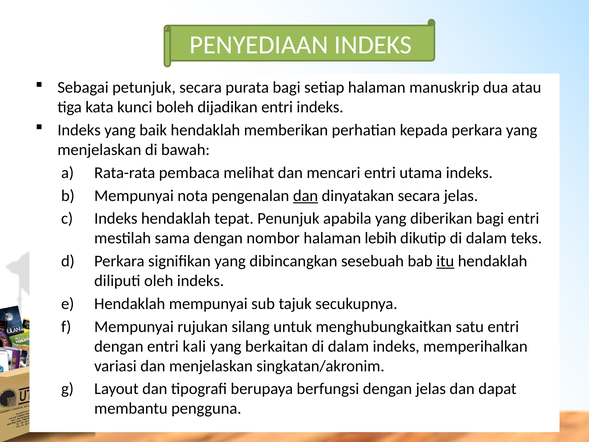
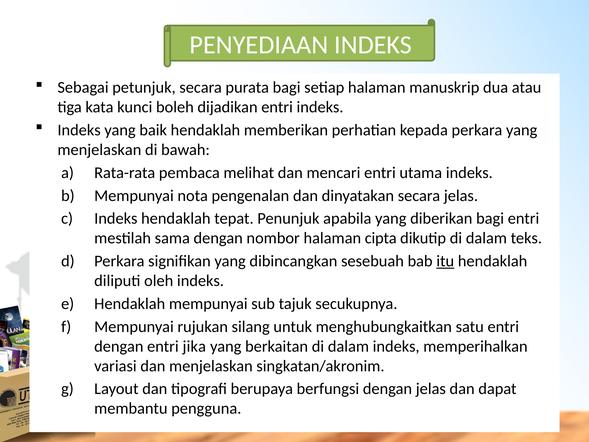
dan underline: present -> none (306, 196)
lebih: lebih -> cipta (381, 238)
kali: kali -> jika (194, 346)
